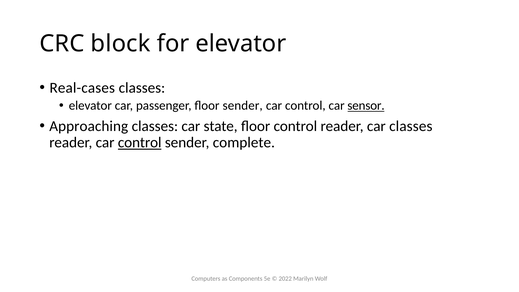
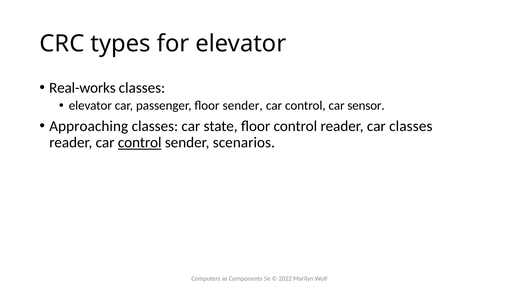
block: block -> types (121, 44)
Real-cases: Real-cases -> Real-works (82, 88)
sensor underline: present -> none (366, 106)
complete: complete -> scenarios (244, 143)
